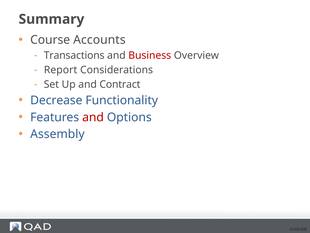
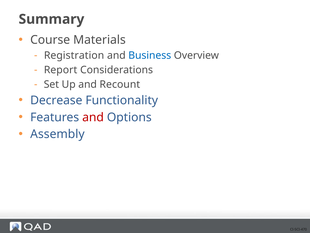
Accounts: Accounts -> Materials (99, 40)
Transactions: Transactions -> Registration (74, 55)
Business colour: red -> blue (150, 55)
Contract: Contract -> Recount (120, 84)
